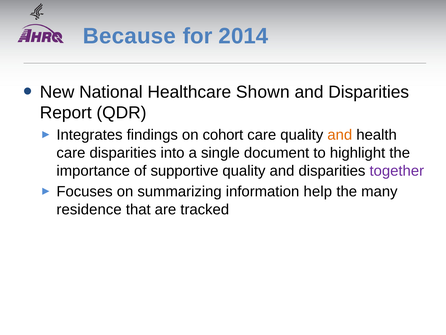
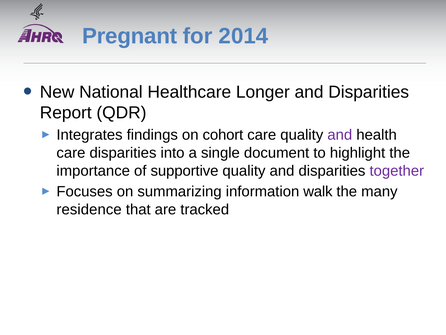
Because: Because -> Pregnant (130, 36)
Shown: Shown -> Longer (263, 92)
and colour: orange -> purple (340, 135)
help: help -> walk (318, 191)
